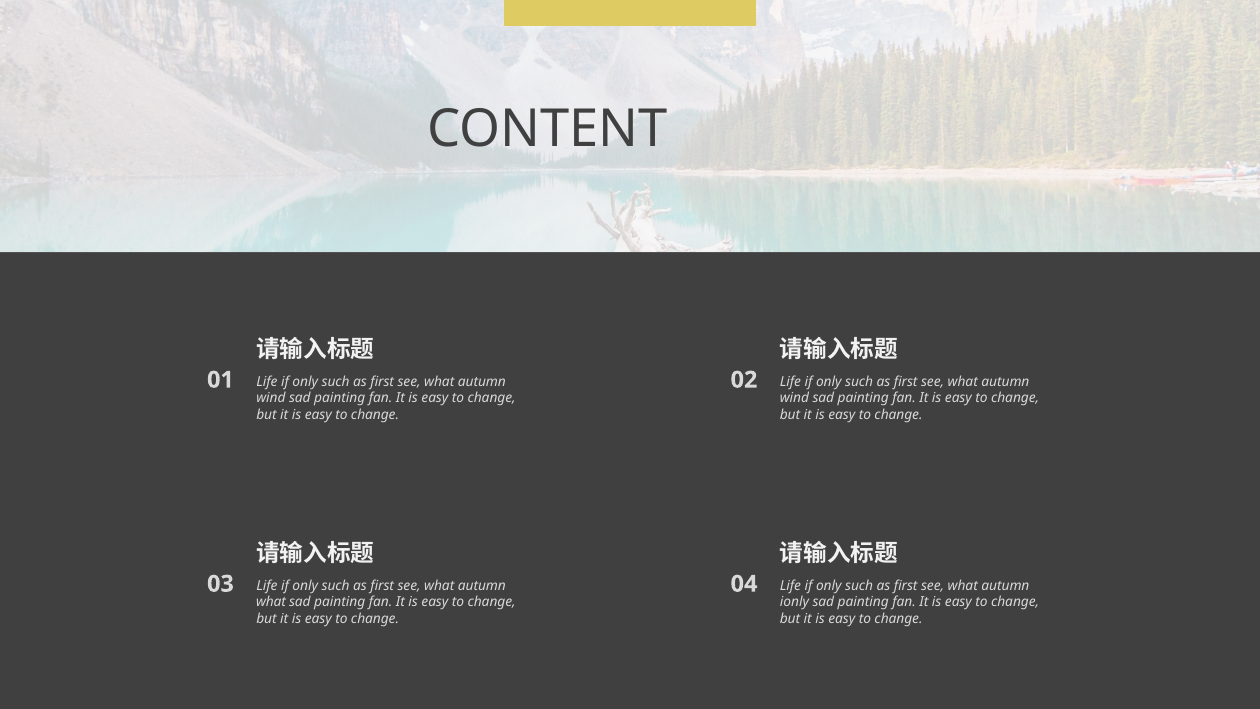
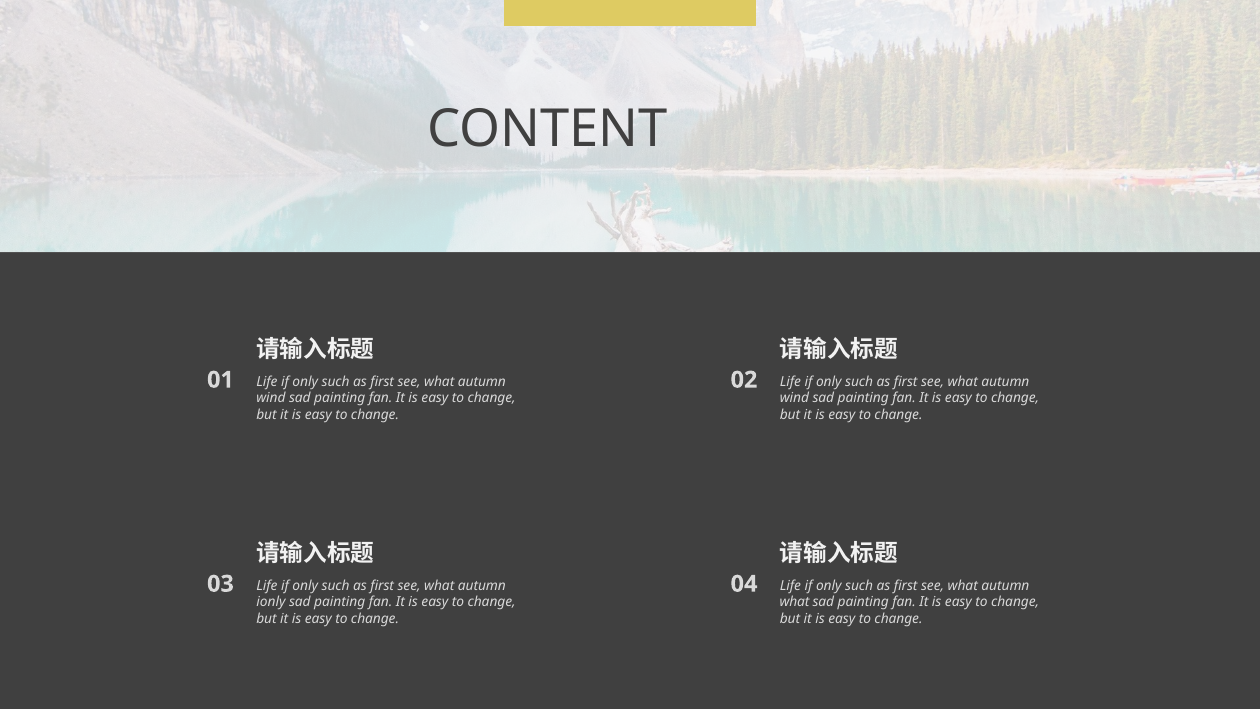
what: what -> ionly (271, 602)
ionly: ionly -> what (795, 602)
